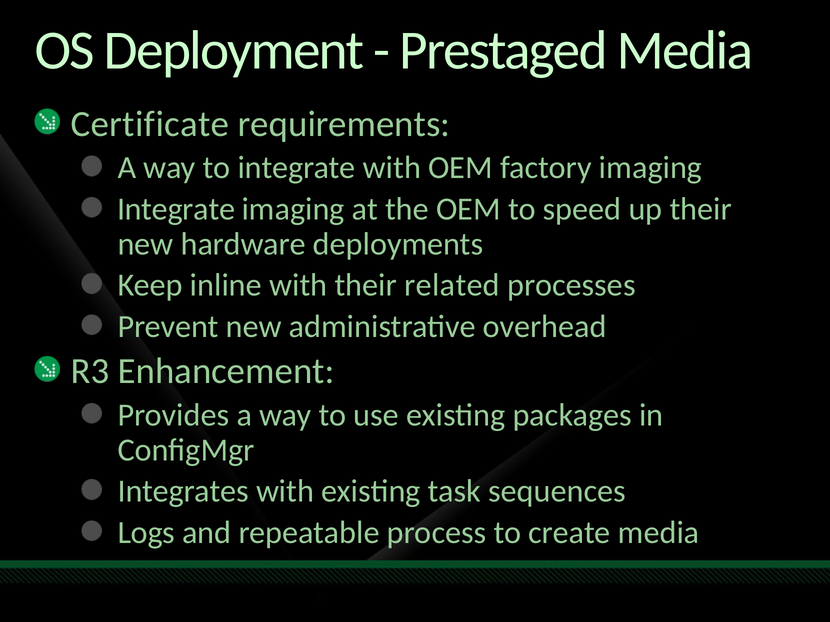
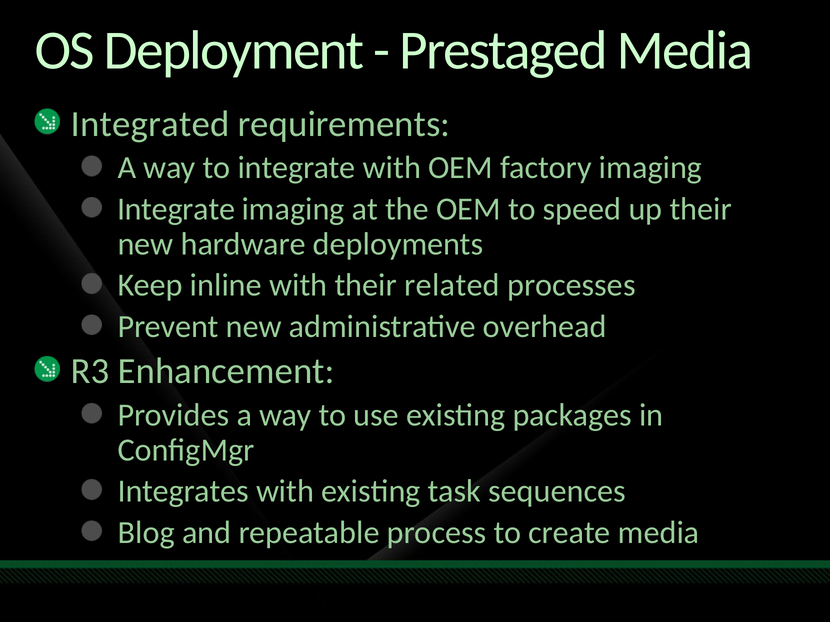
Certificate: Certificate -> Integrated (150, 124)
Logs: Logs -> Blog (146, 533)
